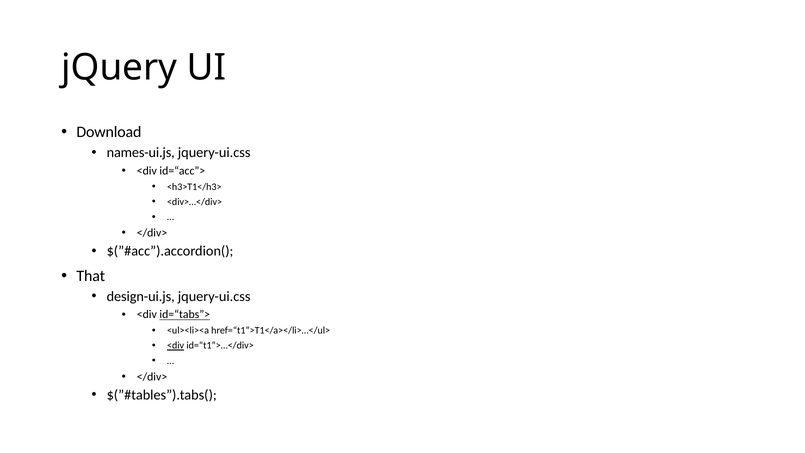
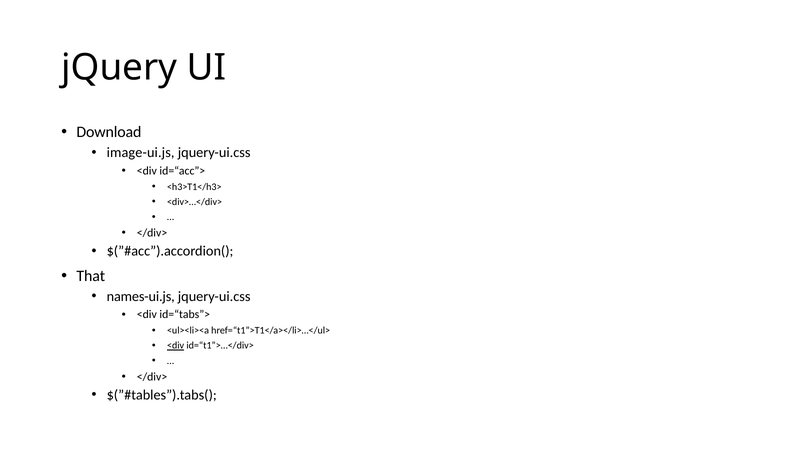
names-ui.js: names-ui.js -> image-ui.js (141, 153)
design-ui.js: design-ui.js -> names-ui.js (141, 296)
id=“tabs”> underline: present -> none (185, 314)
